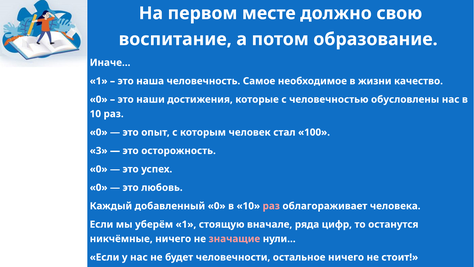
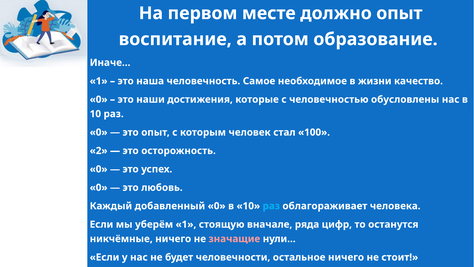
должно свою: свою -> опыт (399, 13)
3: 3 -> 2 (99, 151)
раз colour: pink -> light blue (271, 206)
